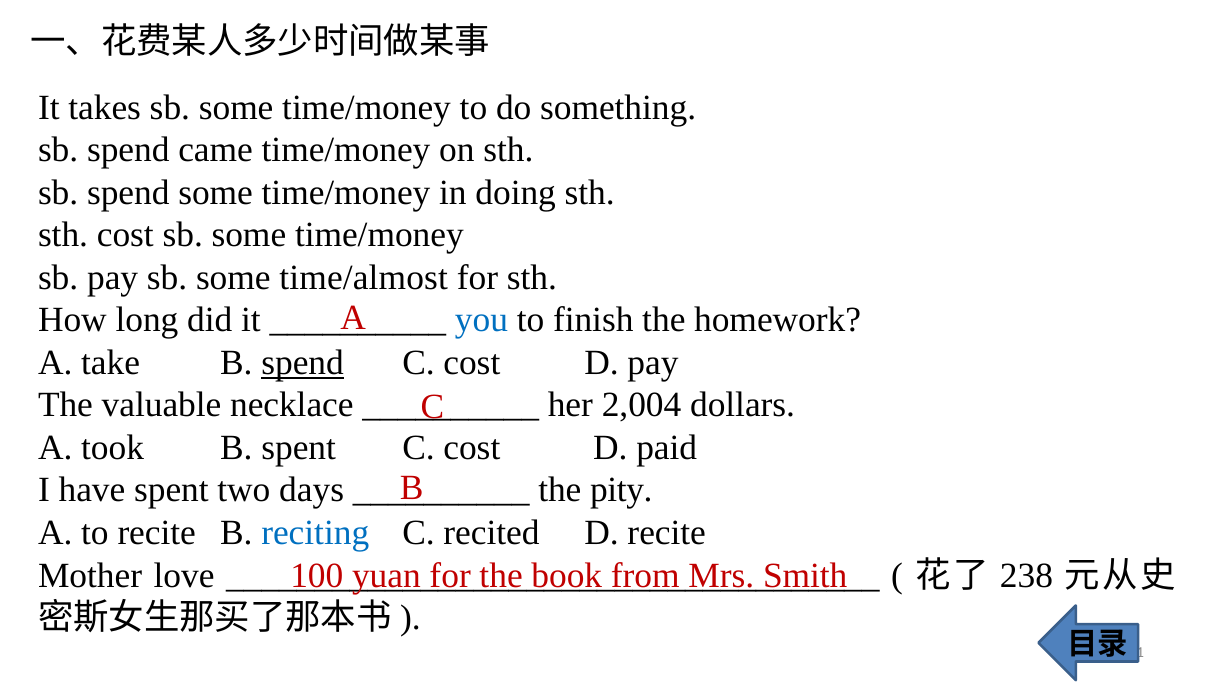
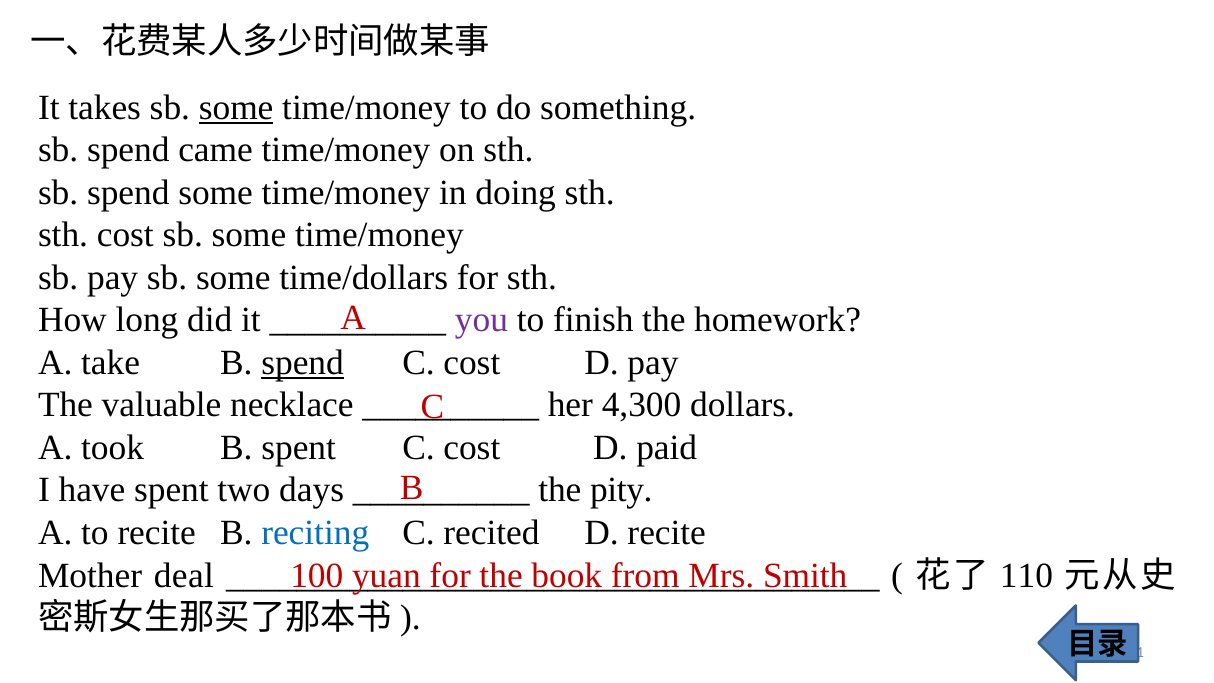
some underline: none -> present (236, 108)
time/almost: time/almost -> time/dollars (364, 278)
you colour: blue -> purple (481, 320)
2,004: 2,004 -> 4,300 (642, 405)
love: love -> deal (184, 575)
238: 238 -> 110 (1027, 575)
